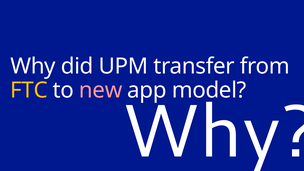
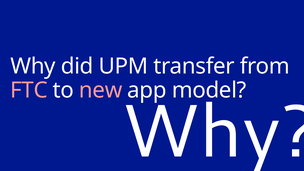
FTC colour: yellow -> pink (29, 90)
